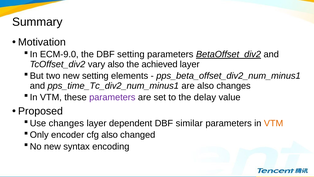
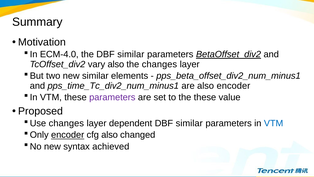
ECM-9.0: ECM-9.0 -> ECM-4.0 (59, 54)
the DBF setting: setting -> similar (131, 54)
the achieved: achieved -> changes (159, 64)
new setting: setting -> similar (95, 76)
also changes: changes -> encoder (233, 86)
the delay: delay -> these (205, 97)
VTM colour: orange -> blue (274, 123)
encoder underline: none -> present (68, 135)
encoding: encoding -> achieved (111, 146)
